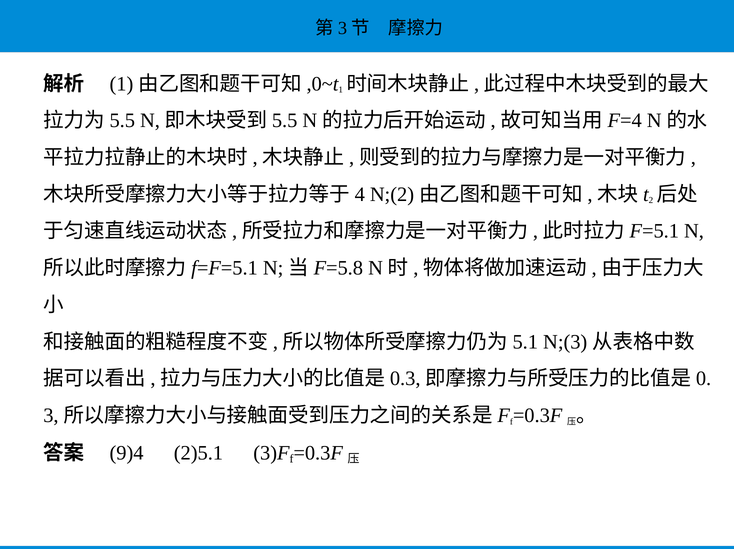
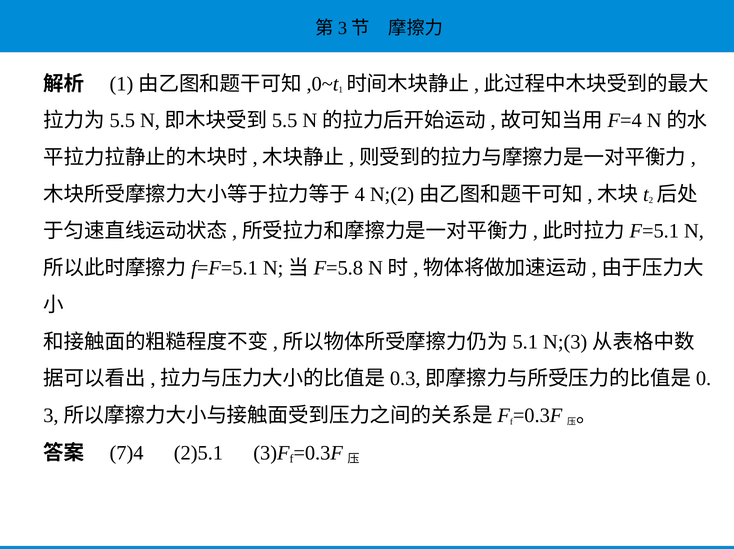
9)4: 9)4 -> 7)4 (127, 453)
